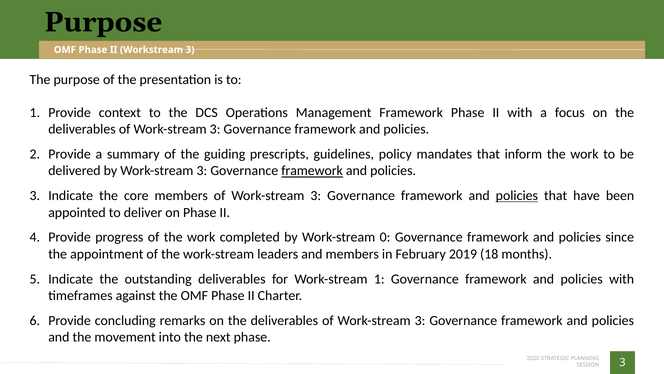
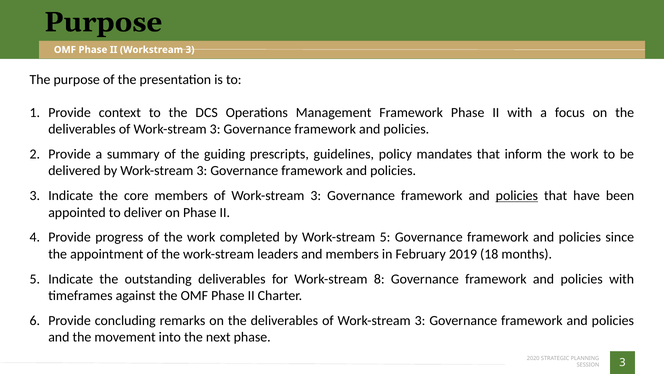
framework underline: present -> none (312, 171)
Work-stream 0: 0 -> 5 (385, 237)
Work-stream 1: 1 -> 8 (379, 279)
